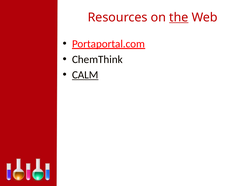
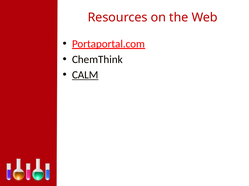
the underline: present -> none (179, 17)
